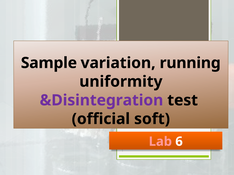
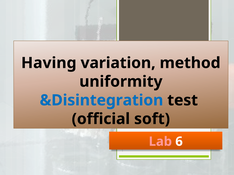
Sample: Sample -> Having (49, 63)
running: running -> method (190, 63)
&Disintegration colour: purple -> blue (101, 101)
